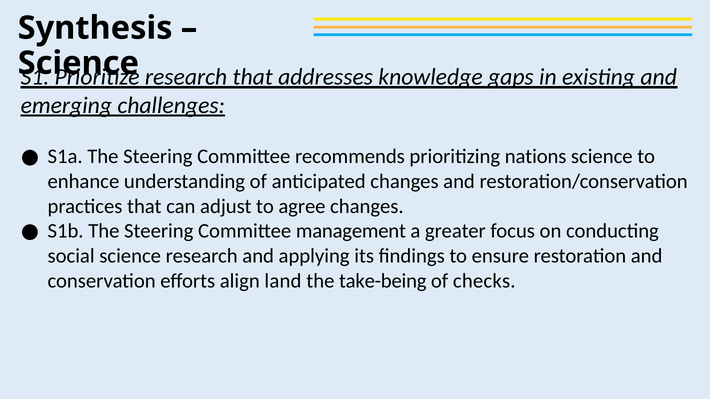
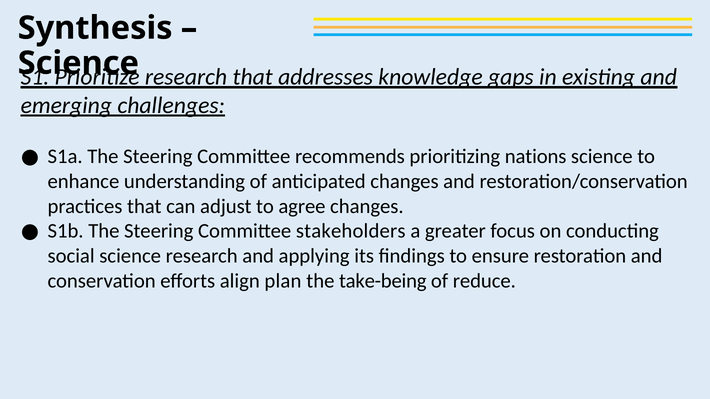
management: management -> stakeholders (351, 231)
land: land -> plan (283, 281)
checks: checks -> reduce (484, 281)
